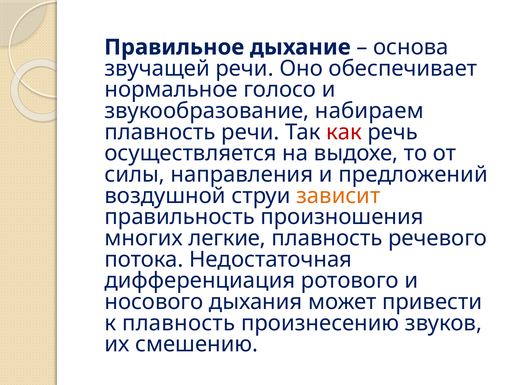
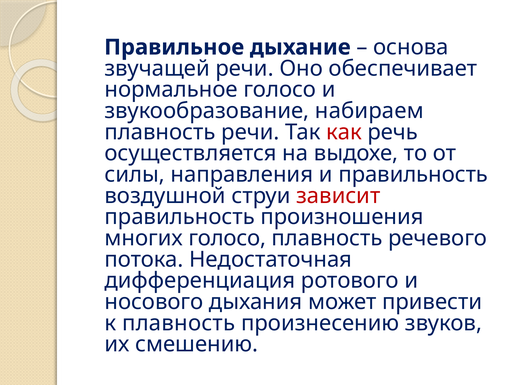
и предложений: предложений -> правильность (413, 175)
зависит colour: orange -> red (338, 196)
многих легкие: легкие -> голосо (227, 239)
